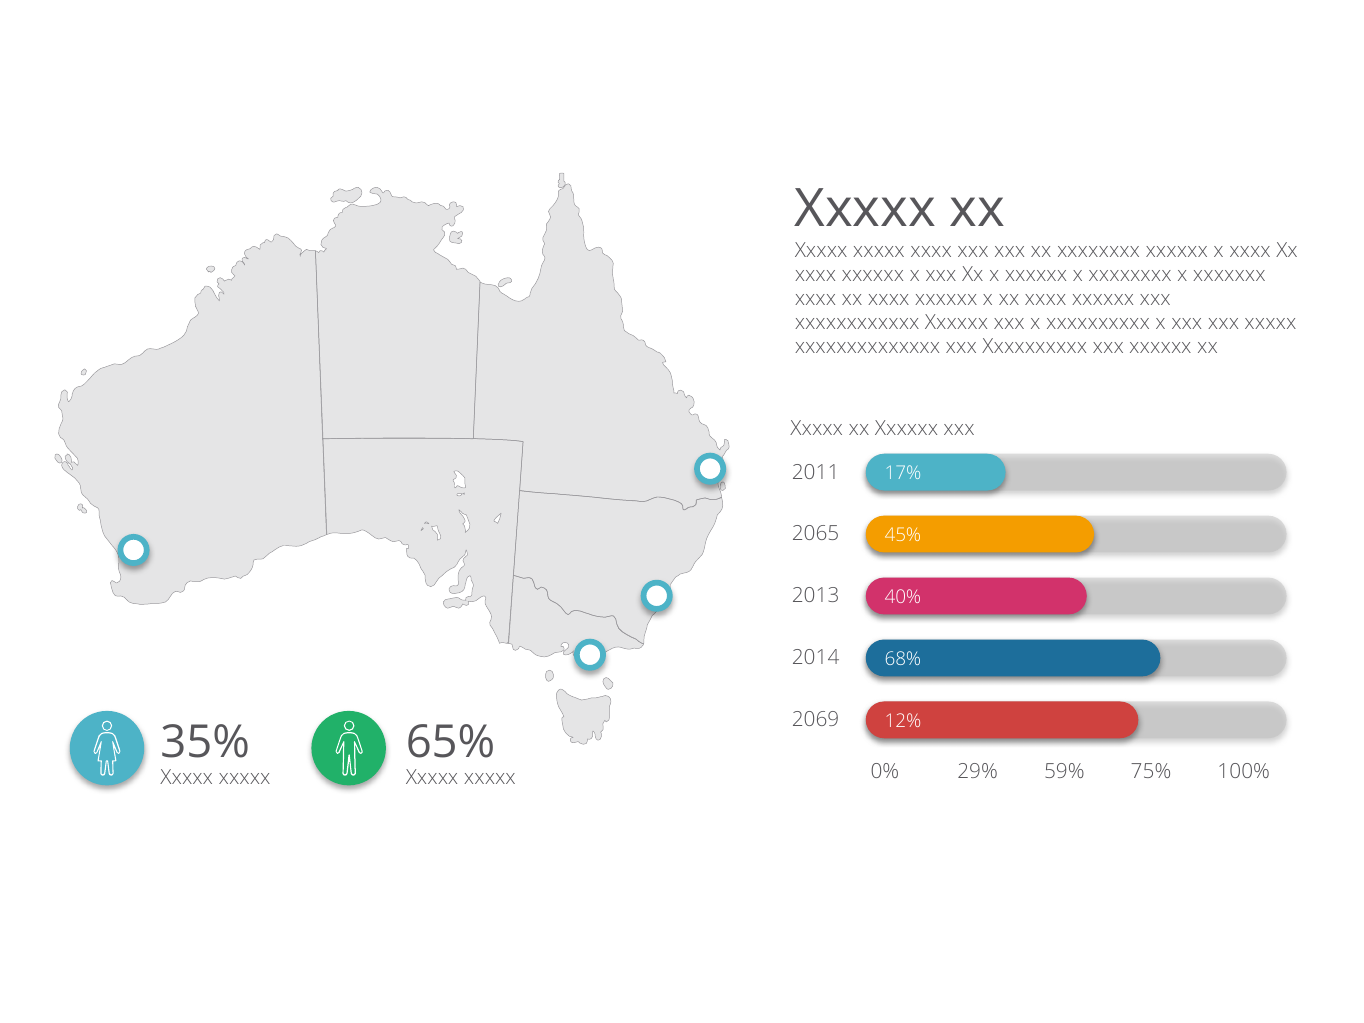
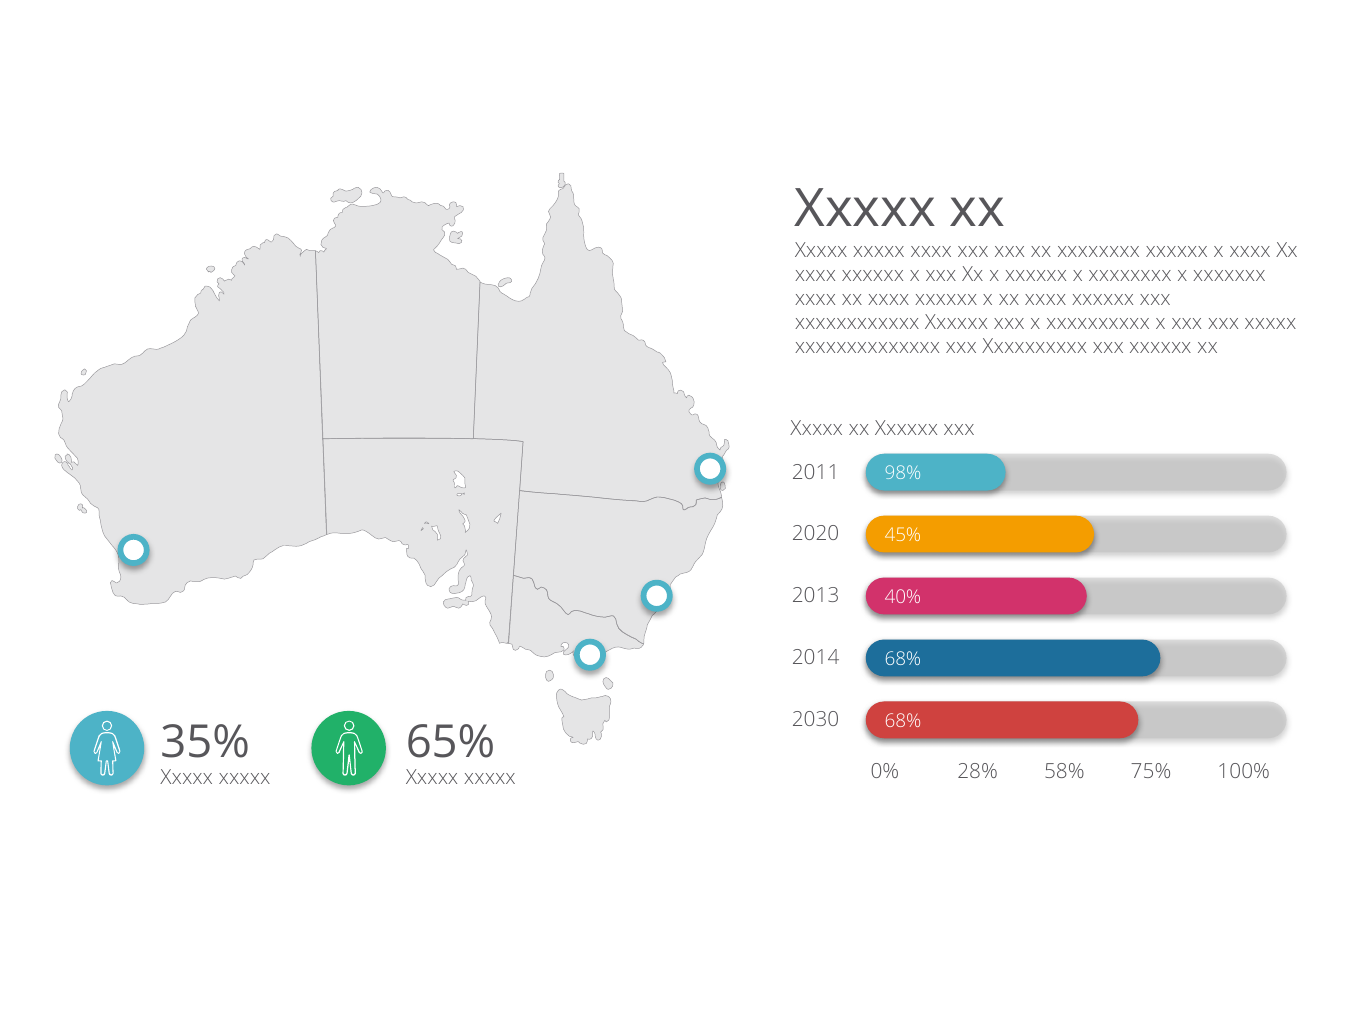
17%: 17% -> 98% (903, 473)
2065: 2065 -> 2020 (816, 534)
2069: 2069 -> 2030 (816, 720)
12%: 12% -> 68% (903, 721)
29%: 29% -> 28% (978, 772)
59%: 59% -> 58% (1064, 772)
